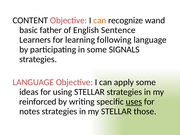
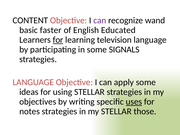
can colour: orange -> purple (100, 20)
father: father -> faster (51, 30)
Sentence: Sentence -> Educated (118, 30)
for underline: none -> present (58, 40)
following: following -> television (114, 40)
reinforced: reinforced -> objectives (38, 102)
